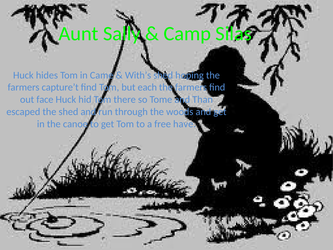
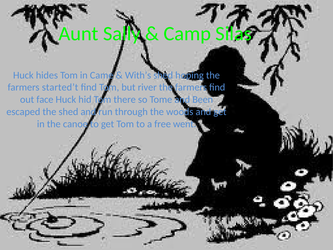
capture’t: capture’t -> started’t (60, 87)
each: each -> river (147, 87)
Than: Than -> Been (203, 99)
have: have -> went (185, 124)
